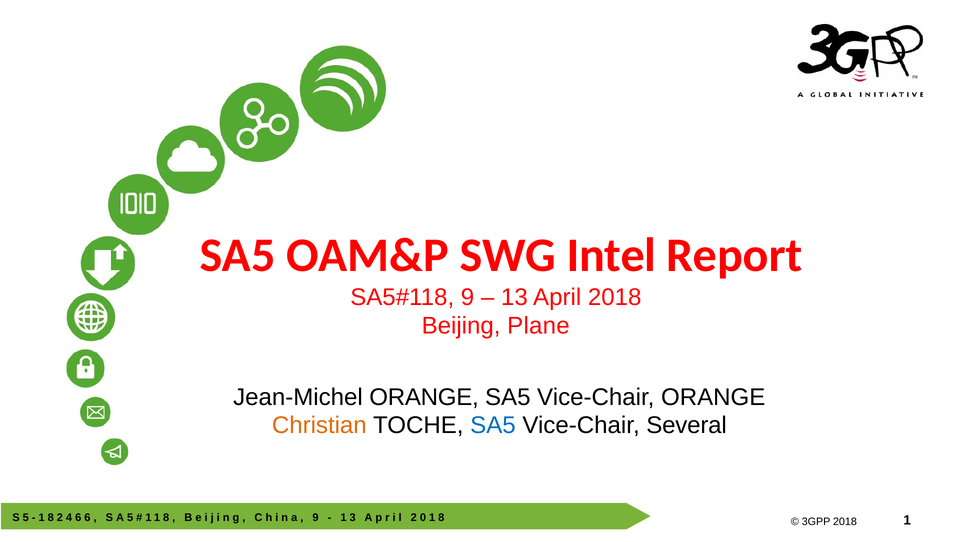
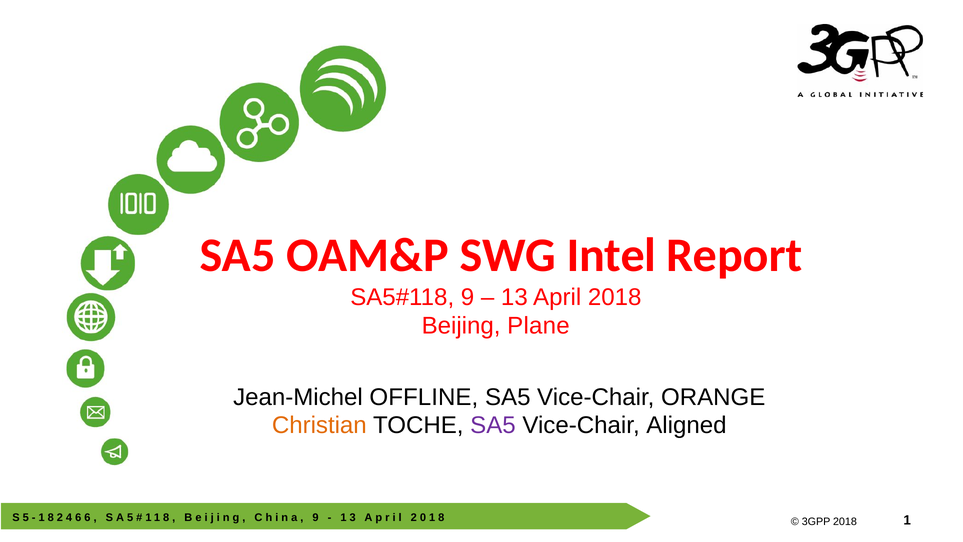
Jean-Michel ORANGE: ORANGE -> OFFLINE (424, 397)
SA5 colour: blue -> purple (493, 425)
Several: Several -> Aligned (686, 425)
